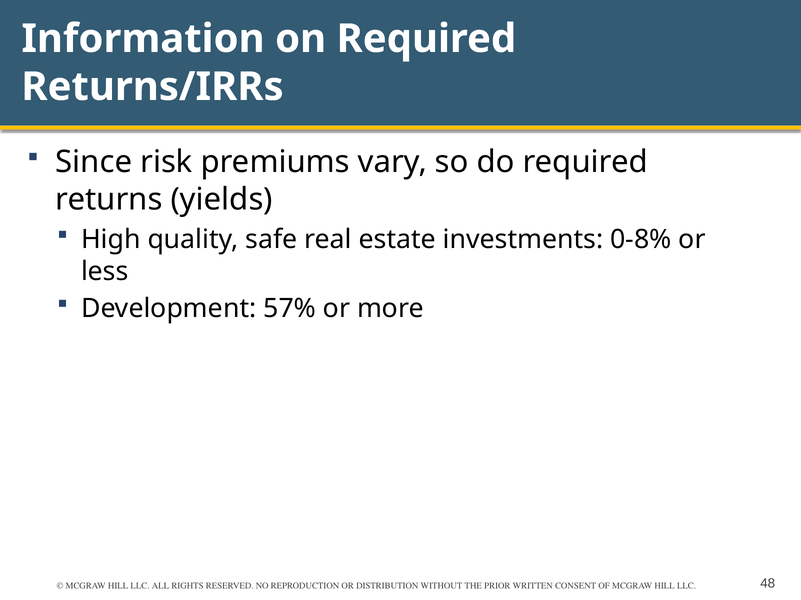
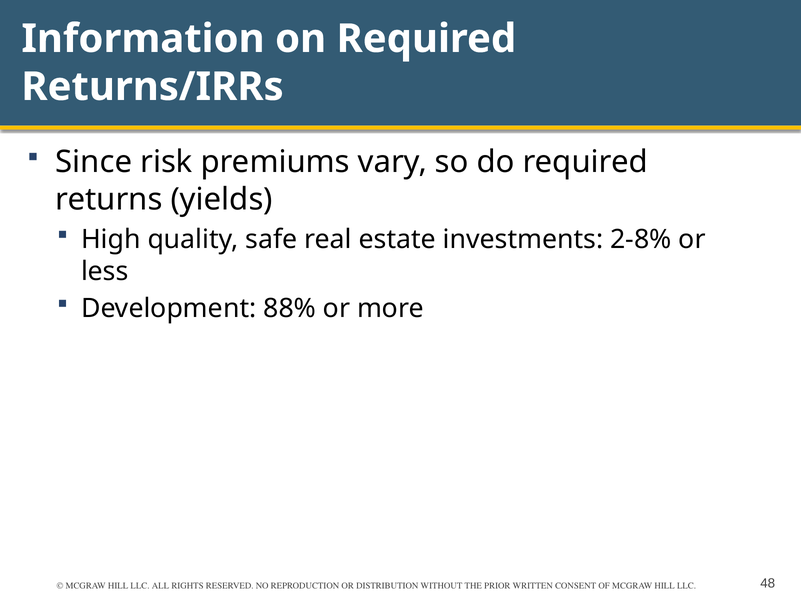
0-8%: 0-8% -> 2-8% (641, 240)
57%: 57% -> 88% (290, 309)
